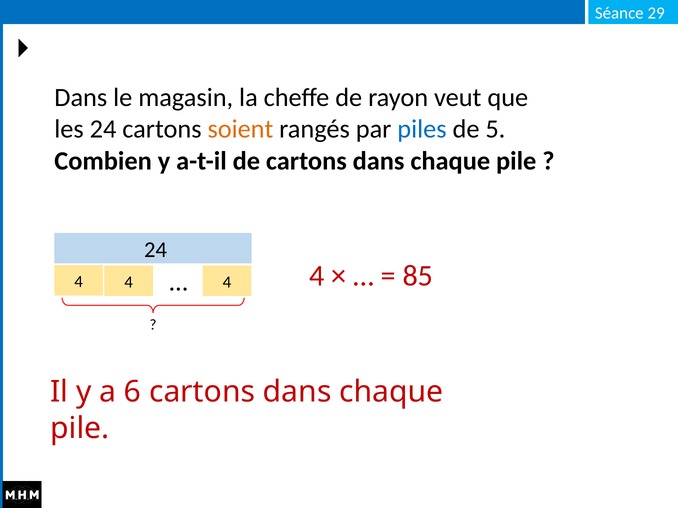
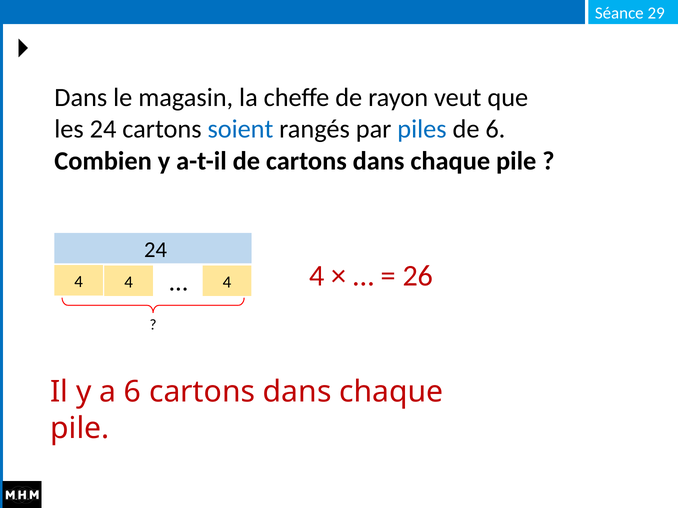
soient colour: orange -> blue (240, 129)
de 5: 5 -> 6 (495, 129)
85: 85 -> 26 (418, 276)
